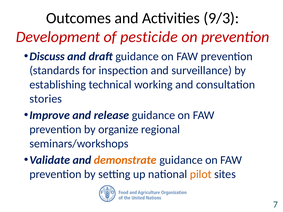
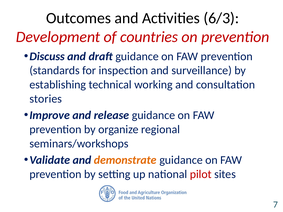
9/3: 9/3 -> 6/3 (221, 18)
pesticide: pesticide -> countries (149, 37)
pilot colour: orange -> red (201, 174)
